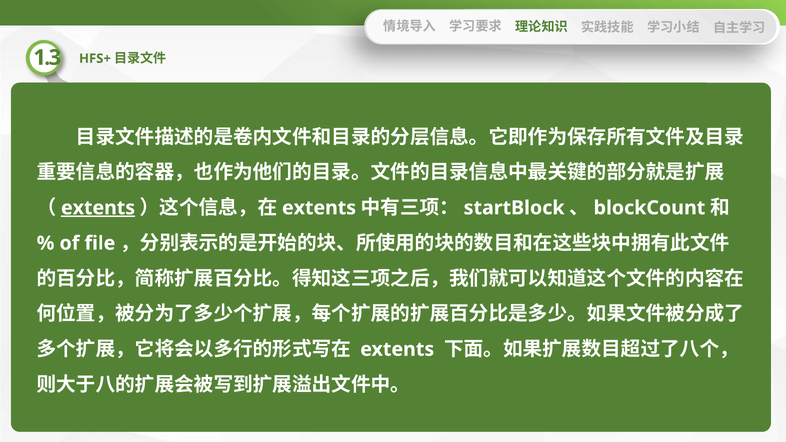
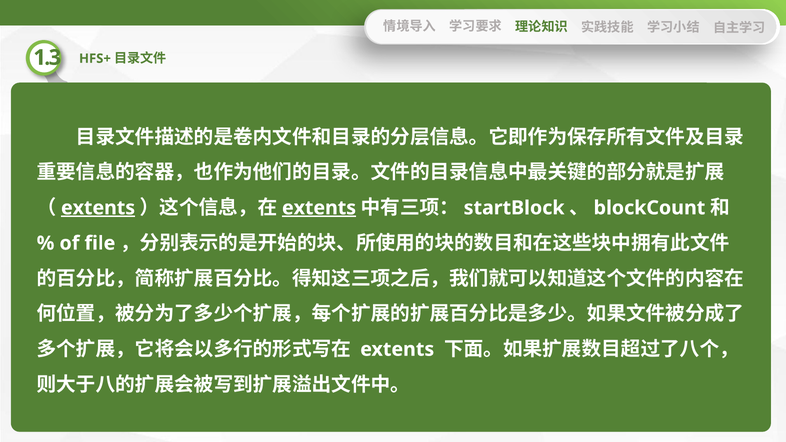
extents underline: none -> present (319, 208)
